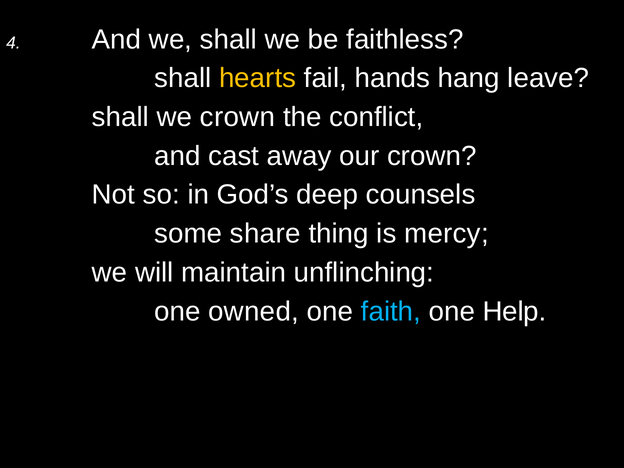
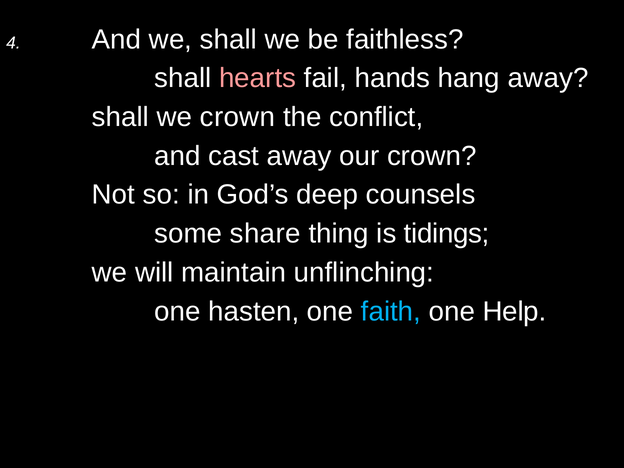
hearts colour: yellow -> pink (258, 78)
hang leave: leave -> away (548, 78)
mercy: mercy -> tidings (447, 234)
owned: owned -> hasten (254, 311)
